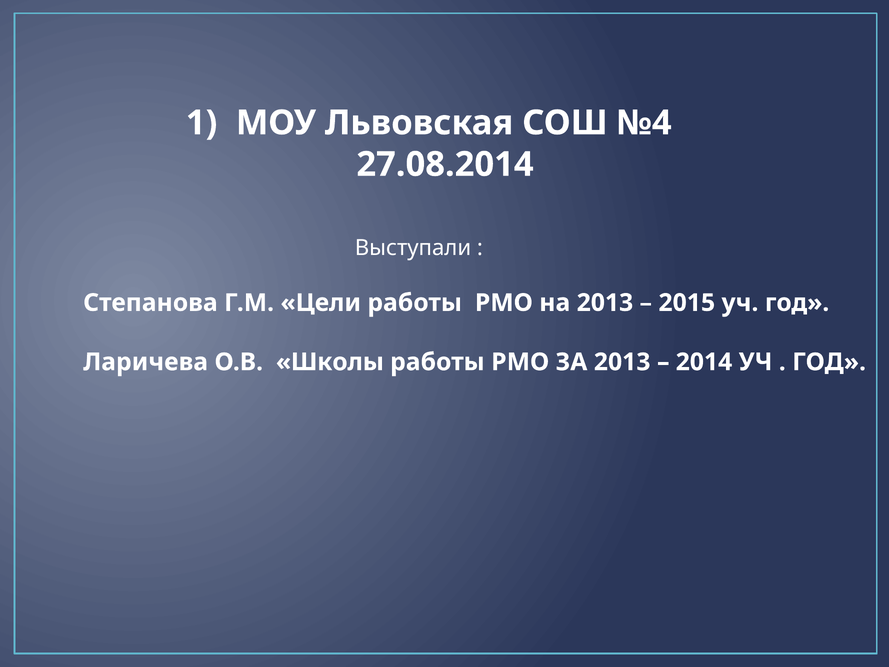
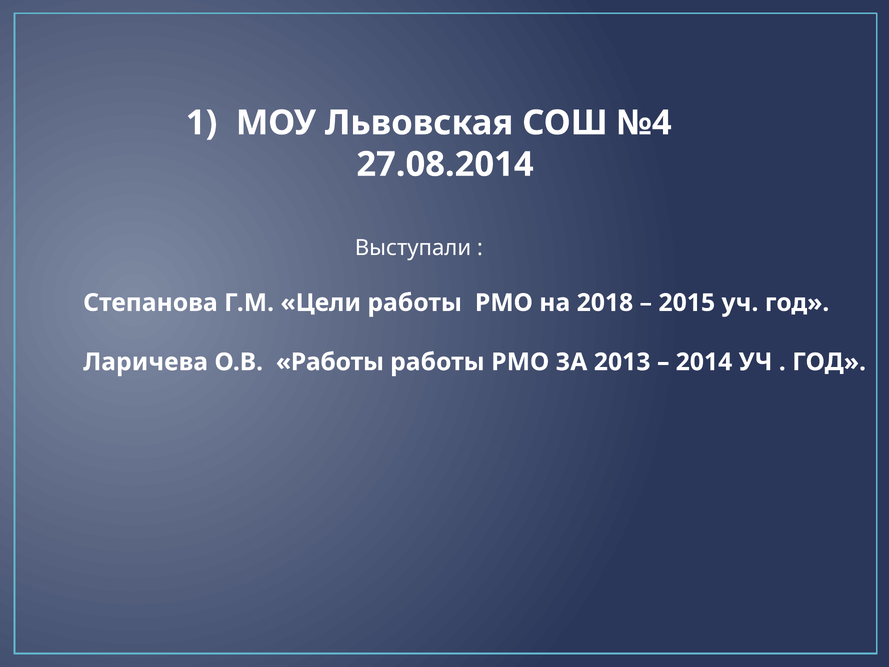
на 2013: 2013 -> 2018 (605, 303)
О.В Школы: Школы -> Работы (330, 362)
